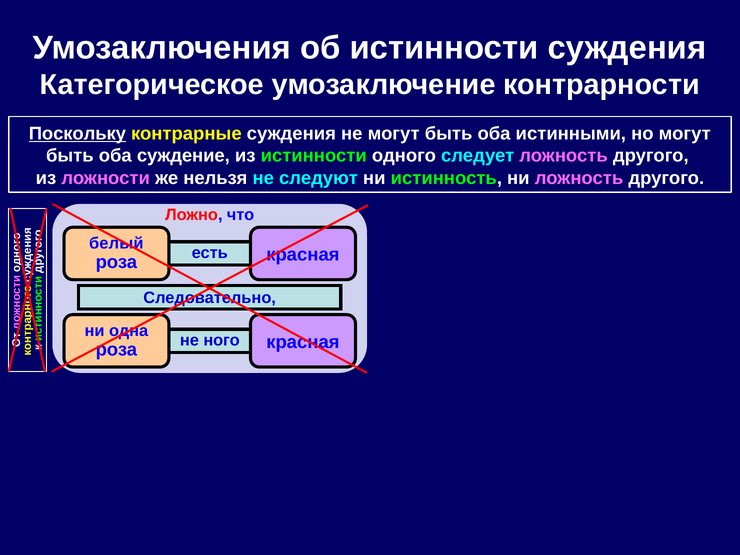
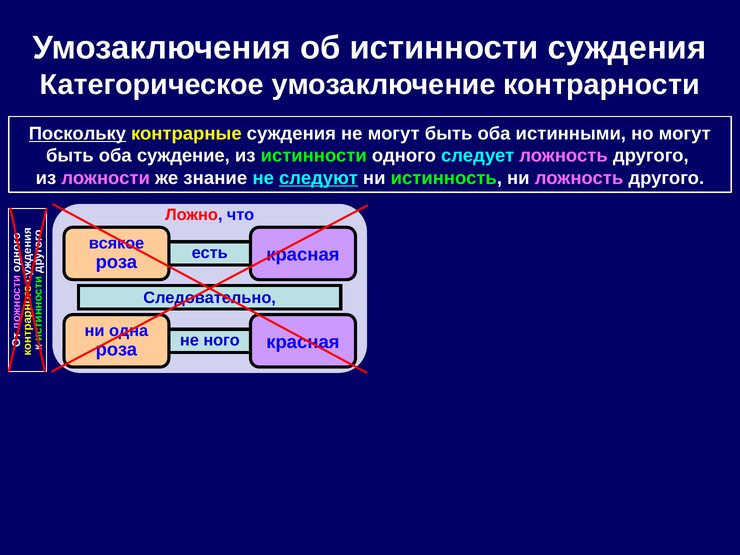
нельзя: нельзя -> знание (215, 178)
следуют underline: none -> present (318, 178)
белый: белый -> всякое (116, 243)
